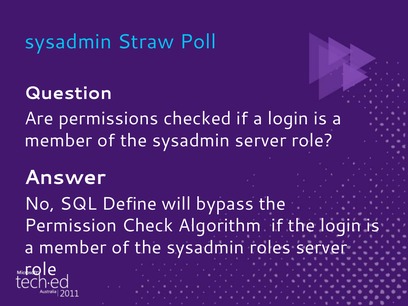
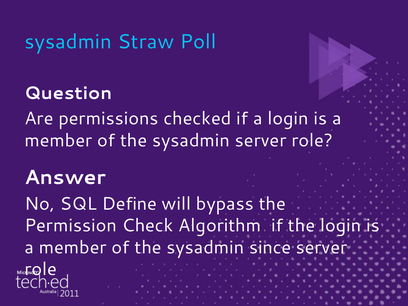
roles: roles -> since (270, 247)
